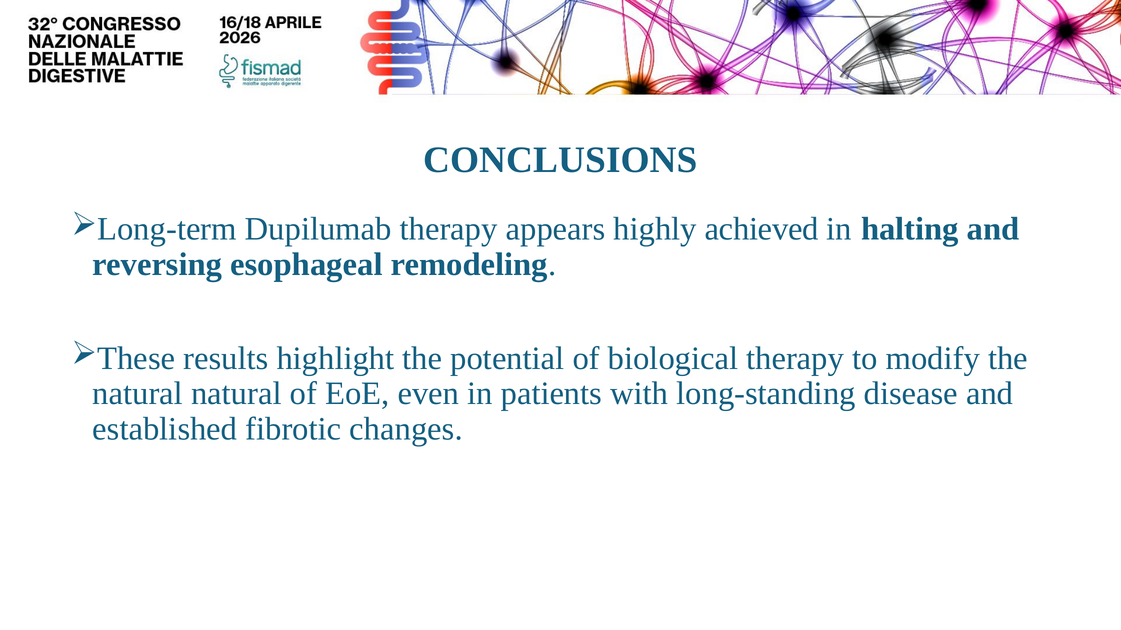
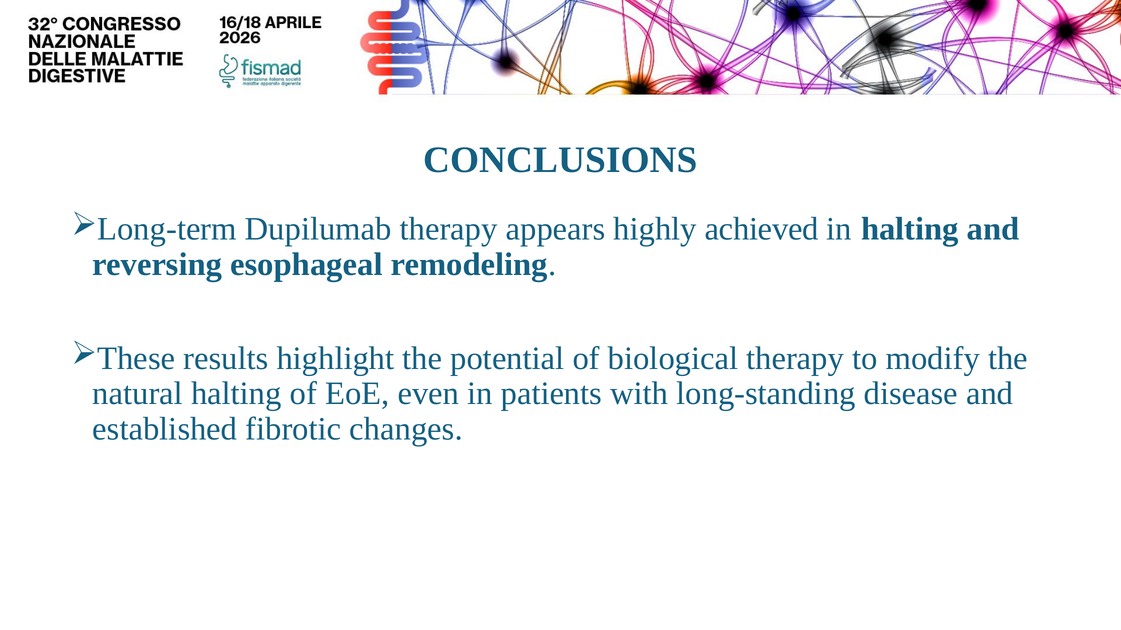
natural natural: natural -> halting (236, 394)
